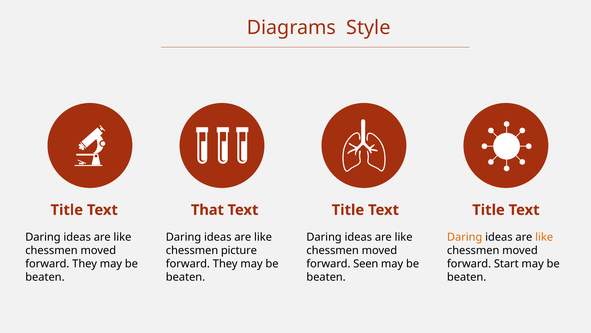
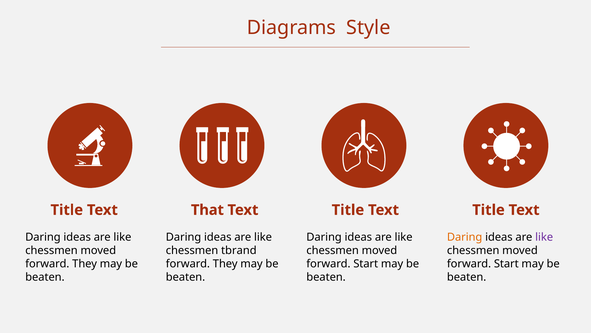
like colour: orange -> purple (544, 237)
picture: picture -> tbrand (239, 250)
Seen: Seen -> Start (366, 263)
